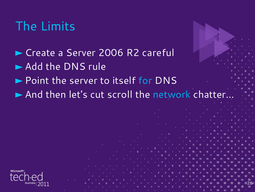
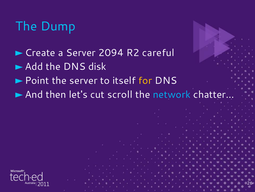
Limits: Limits -> Dump (58, 26)
2006: 2006 -> 2094 (111, 53)
rule: rule -> disk (97, 66)
for colour: light blue -> yellow (145, 80)
